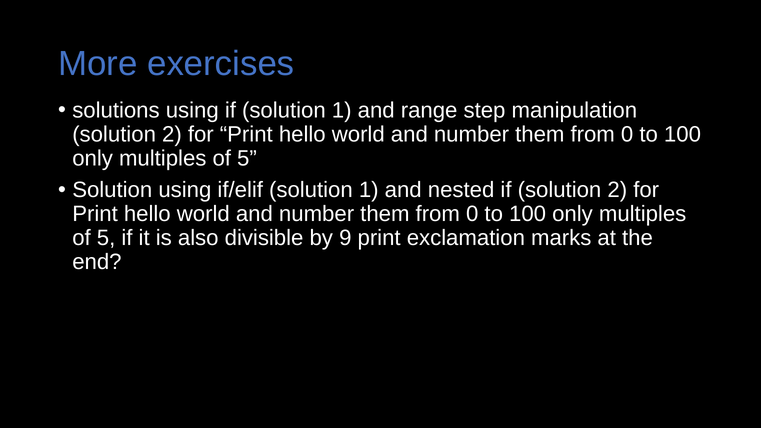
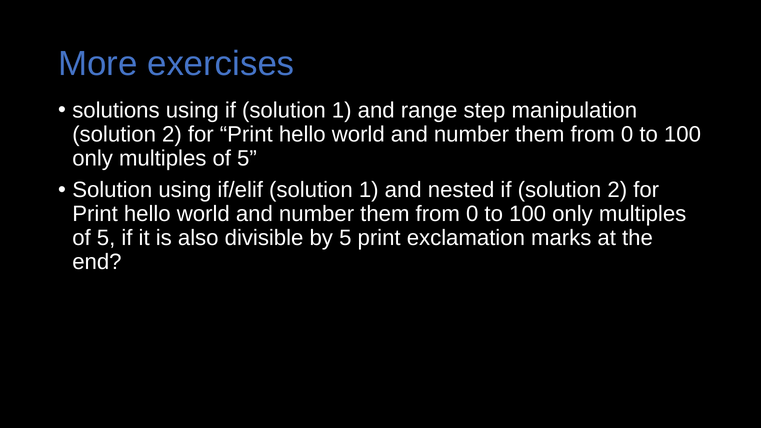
by 9: 9 -> 5 (345, 238)
